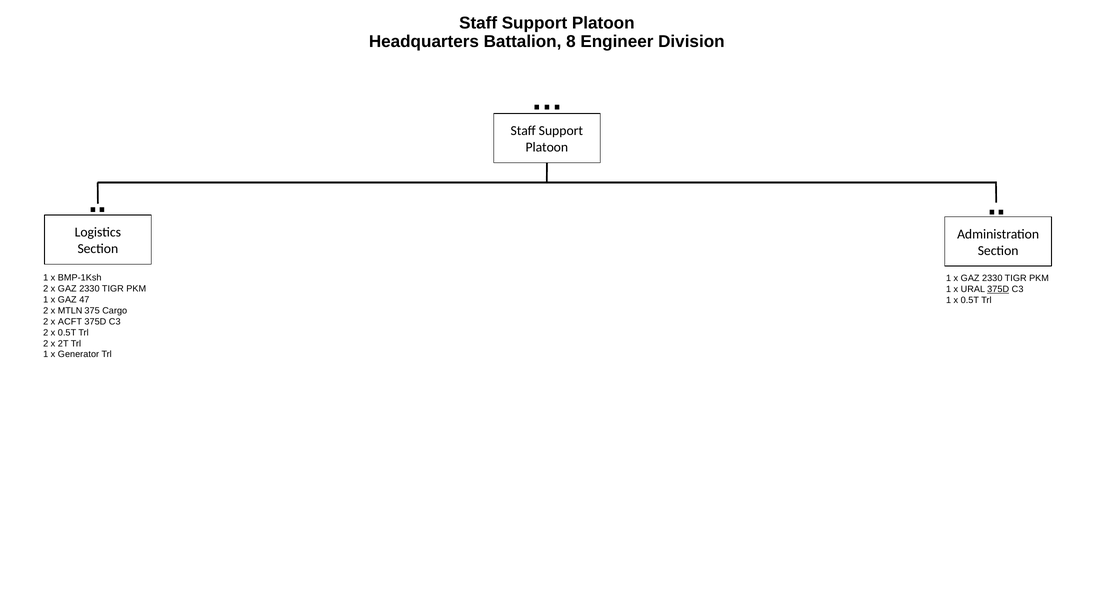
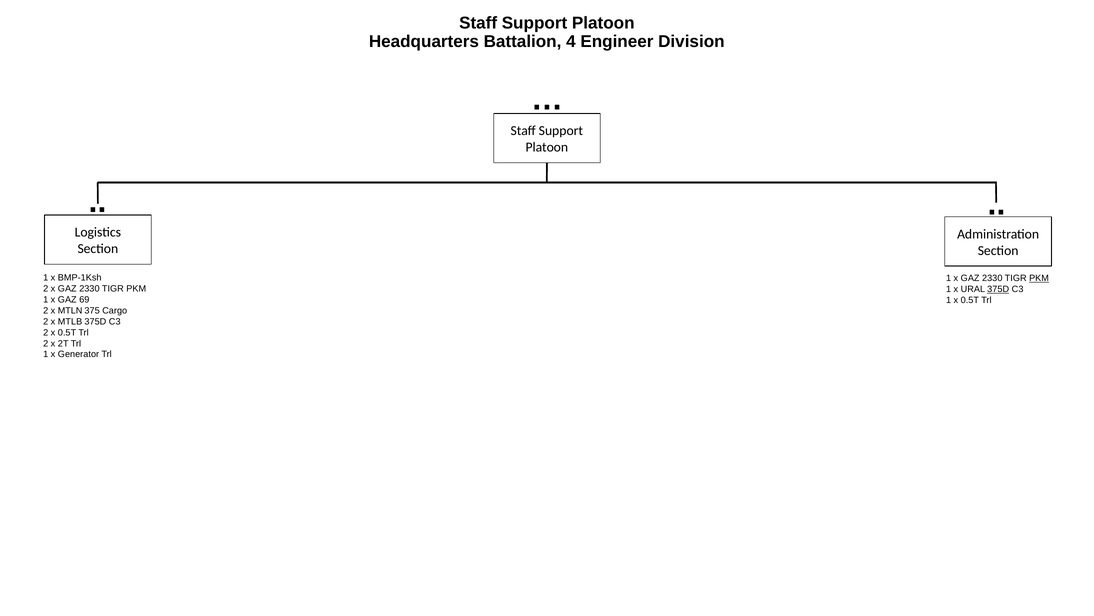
8: 8 -> 4 (571, 42)
PKM underline: none -> present (1039, 278)
47: 47 -> 69 (84, 300)
ACFT: ACFT -> MTLB (70, 321)
